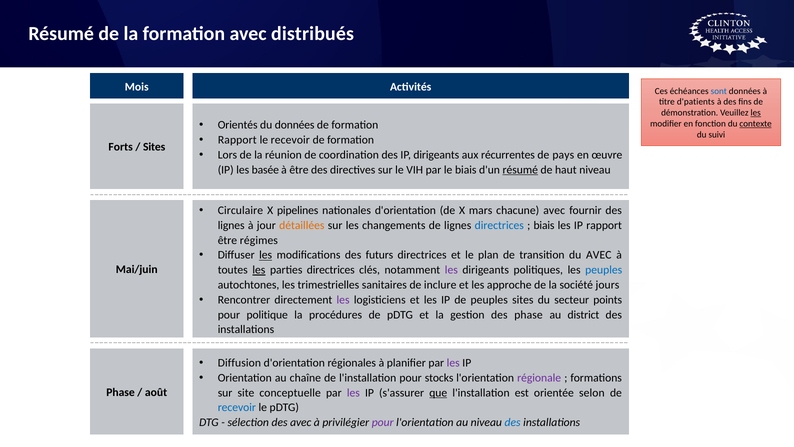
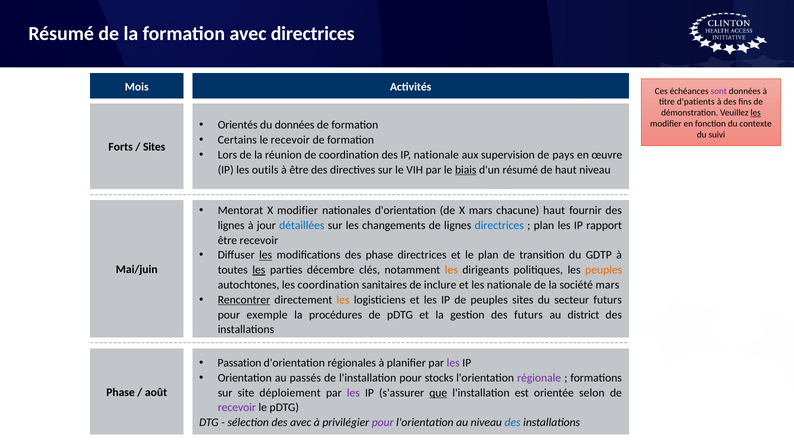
avec distribués: distribués -> directrices (313, 34)
sont colour: blue -> purple (719, 91)
contexte underline: present -> none (756, 124)
Rapport: Rapport -> Certains (237, 140)
IP dirigeants: dirigeants -> nationale (436, 155)
récurrentes: récurrentes -> supervision (508, 155)
basée: basée -> outils (265, 170)
biais underline: none -> present (466, 170)
résumé underline: present -> none (520, 170)
Circulaire: Circulaire -> Mentorat (240, 210)
X pipelines: pipelines -> modifier (298, 210)
chacune avec: avec -> haut (554, 210)
détaillées colour: orange -> blue (302, 225)
biais: biais -> plan (544, 225)
être régimes: régimes -> recevoir (259, 240)
des futurs: futurs -> phase (379, 255)
du AVEC: AVEC -> GDTP (599, 255)
parties directrices: directrices -> décembre (331, 270)
les colour: purple -> orange (451, 270)
peuples colour: blue -> orange (604, 270)
les trimestrielles: trimestrielles -> coordination (328, 285)
les approche: approche -> nationale (509, 285)
société jours: jours -> mars (607, 285)
Rencontrer underline: none -> present (244, 300)
les colour: purple -> orange (343, 300)
secteur points: points -> futurs (608, 300)
politique: politique -> exemple (267, 314)
des phase: phase -> futurs (528, 314)
Diffusion: Diffusion -> Passation (239, 363)
chaîne: chaîne -> passés (305, 378)
conceptuelle: conceptuelle -> déploiement (290, 392)
recevoir colour: blue -> purple (237, 407)
